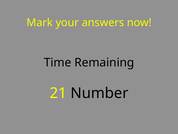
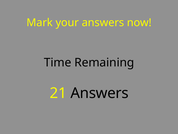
21 Number: Number -> Answers (100, 93)
